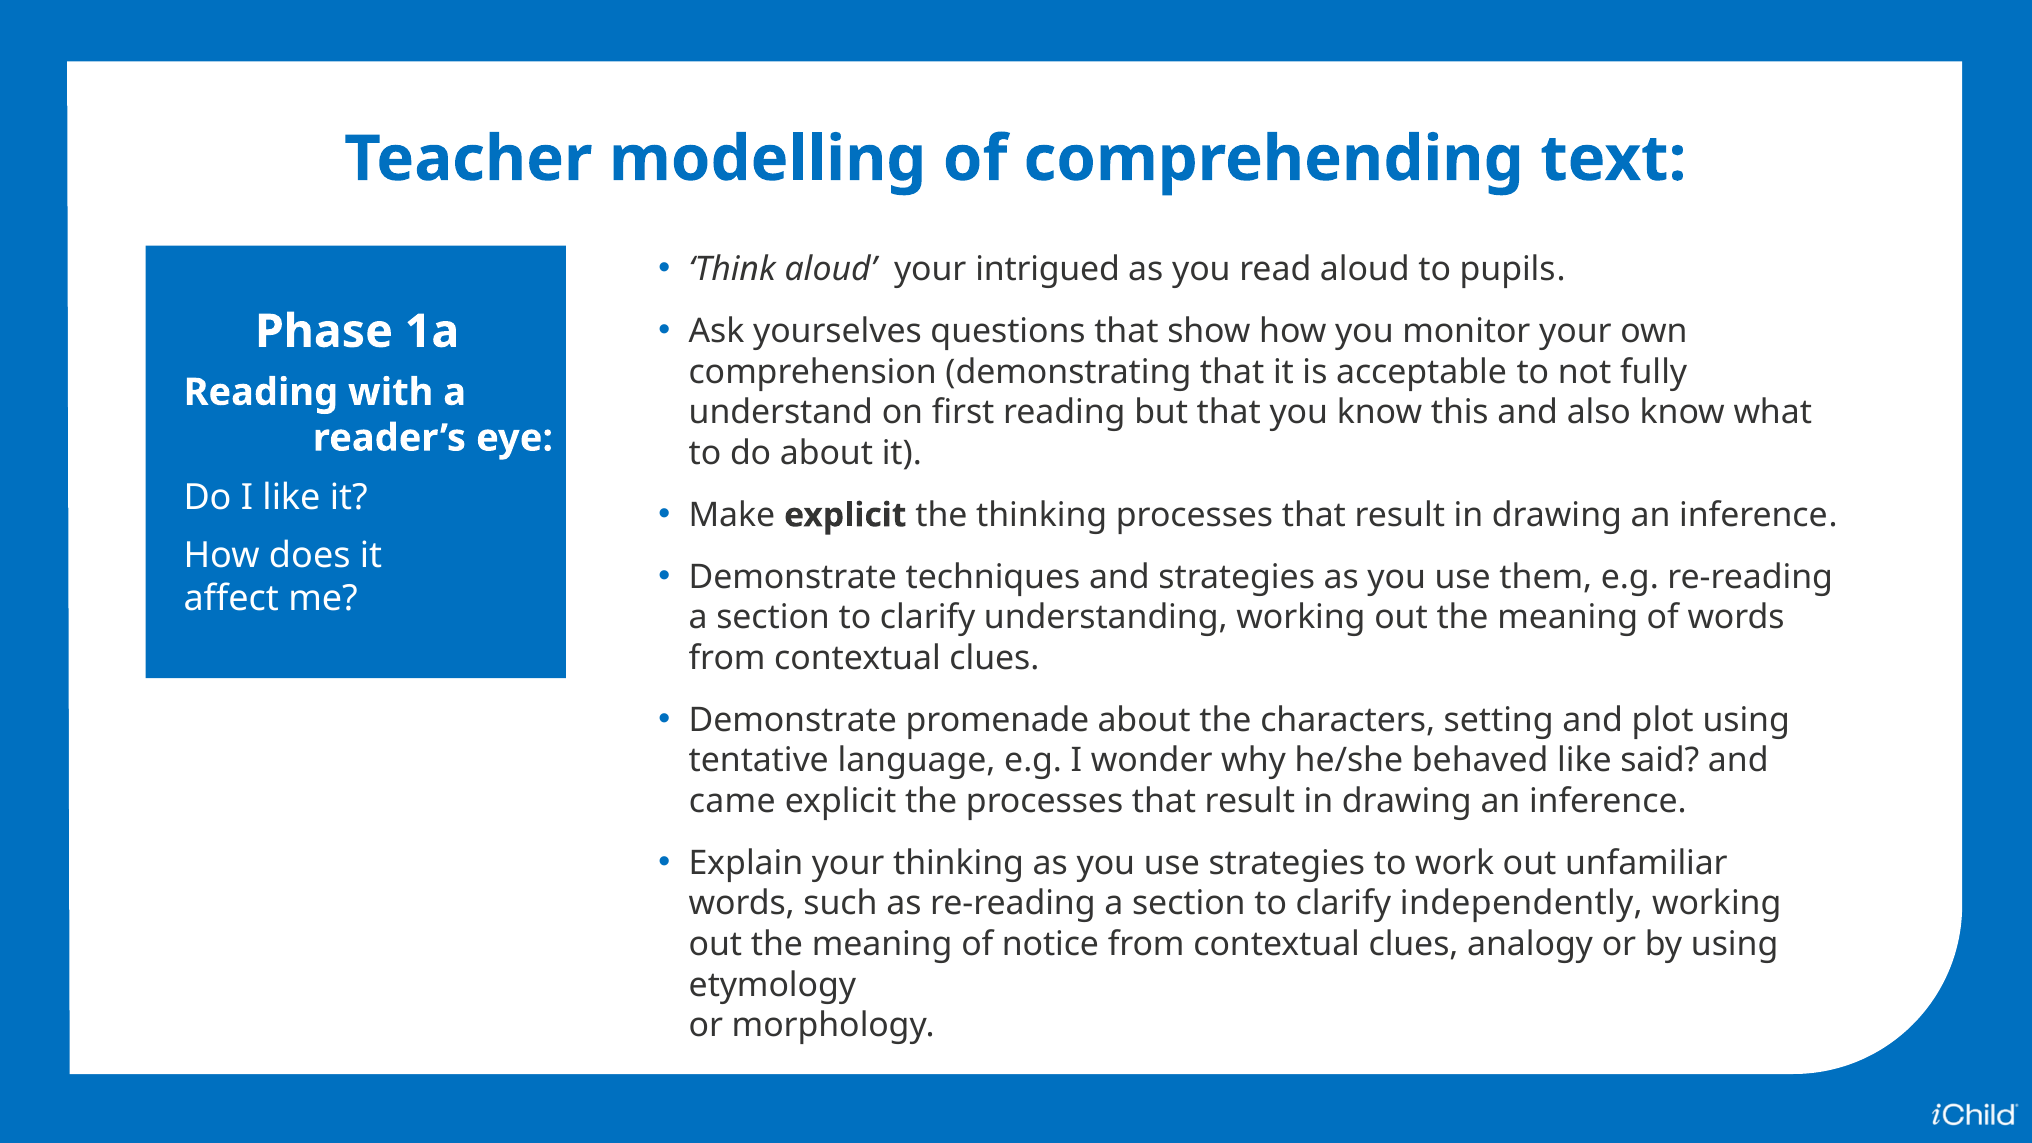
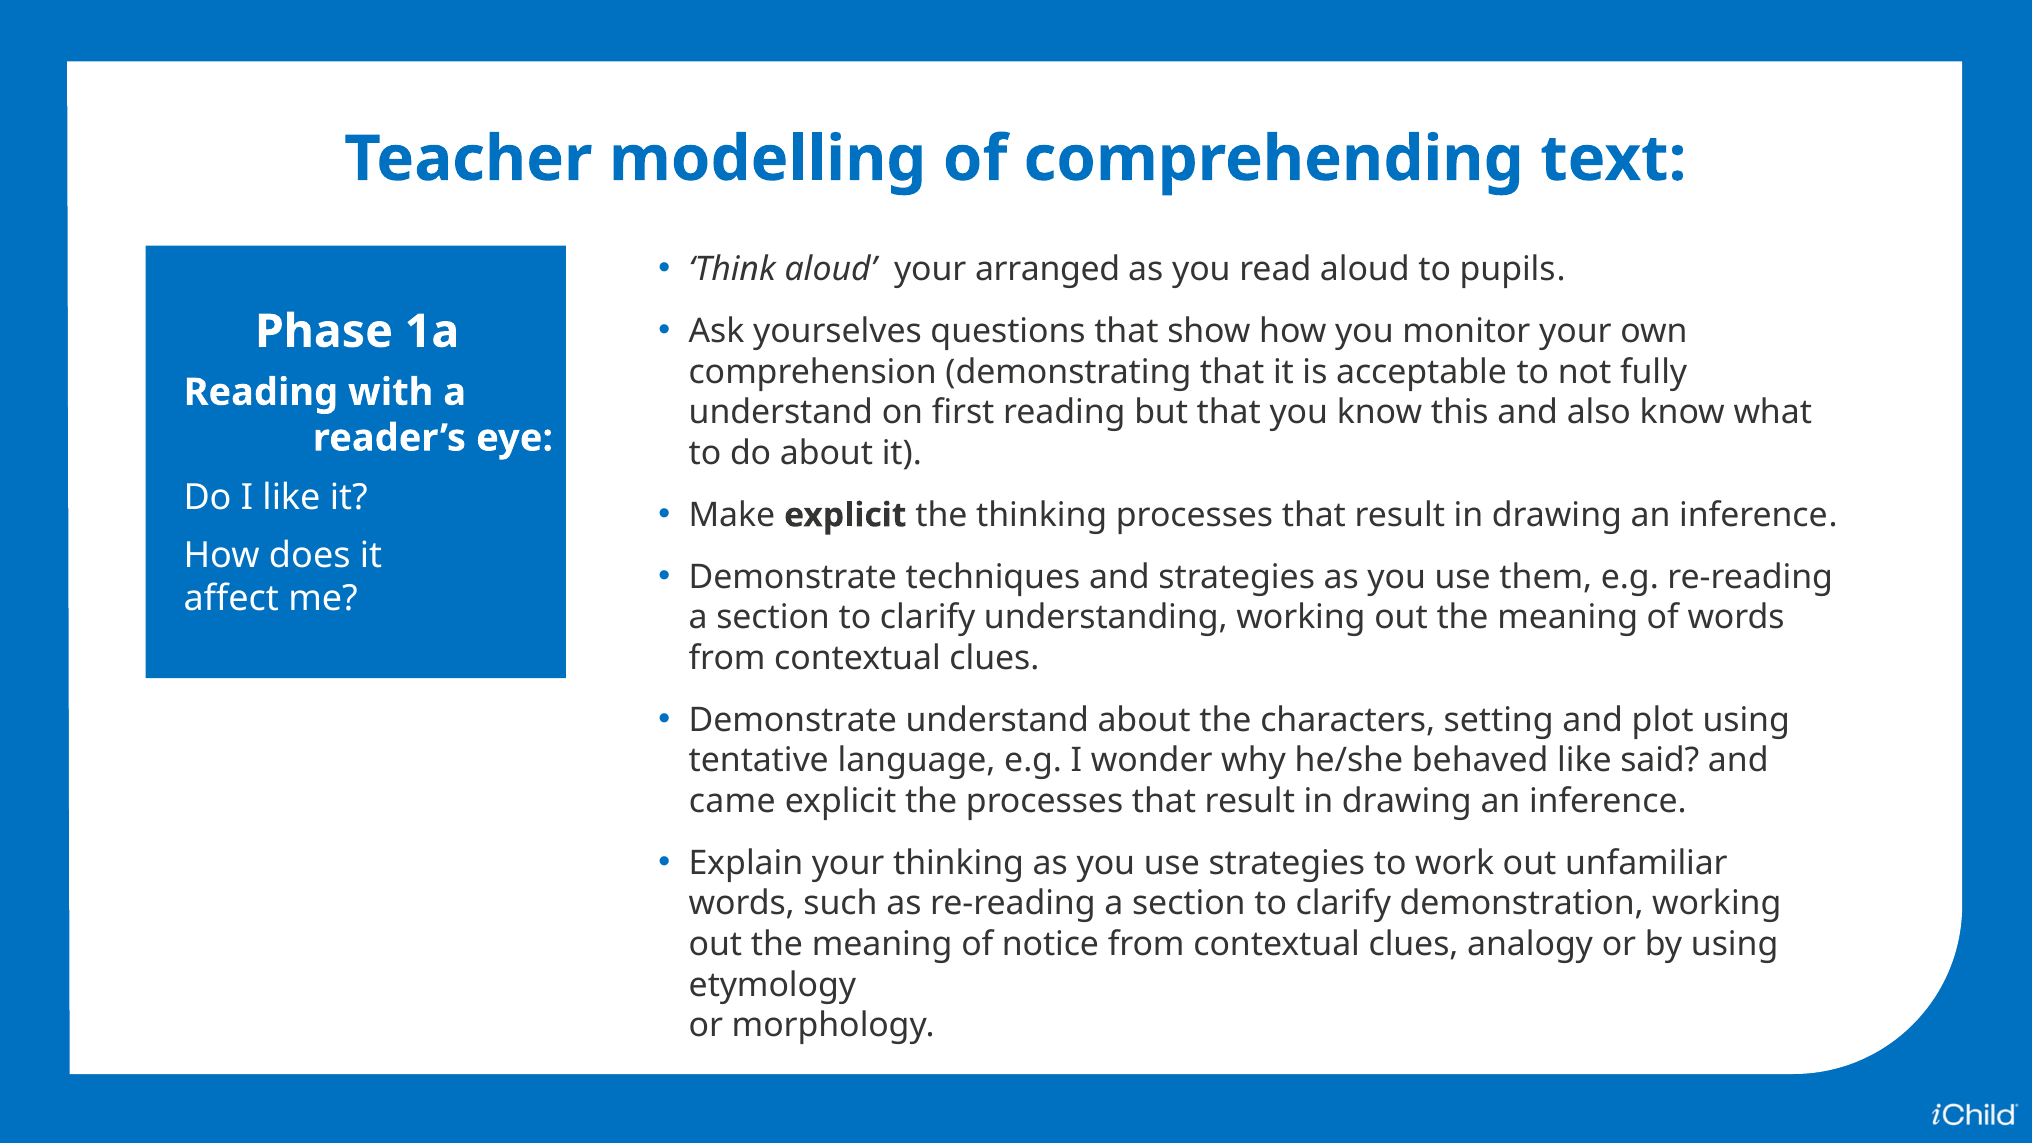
intrigued: intrigued -> arranged (1048, 270)
Demonstrate promenade: promenade -> understand (997, 720)
independently: independently -> demonstration (1522, 904)
